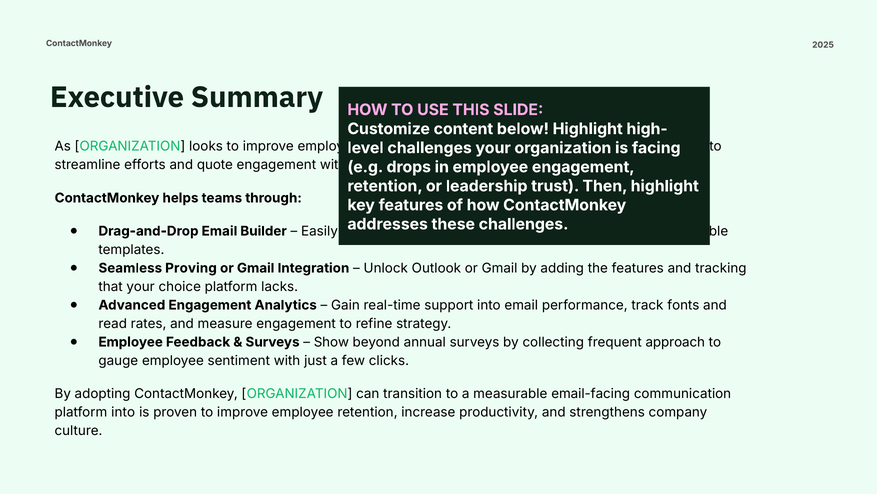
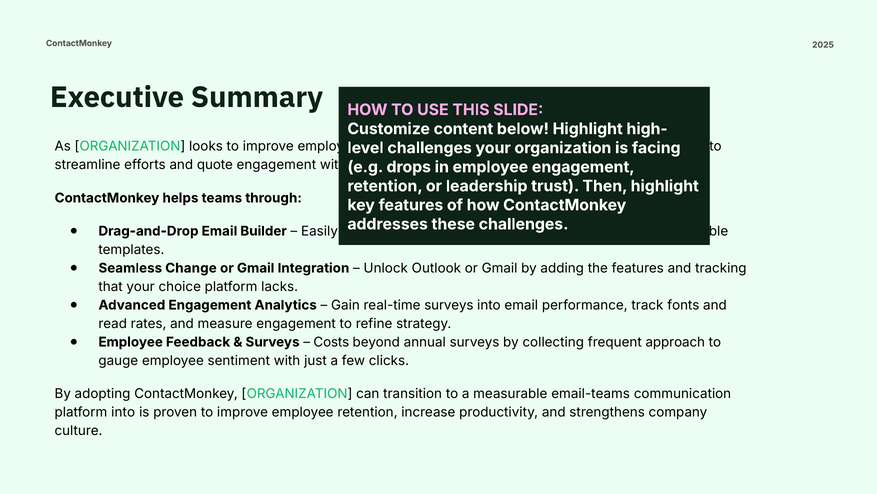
Seamless Proving: Proving -> Change (191, 268)
real-time support: support -> surveys (449, 305)
Show: Show -> Costs (331, 342)
email-facing: email-facing -> email-teams (591, 393)
